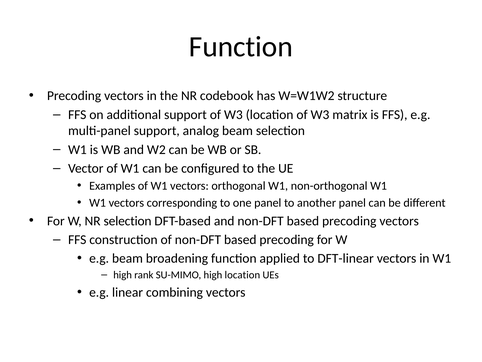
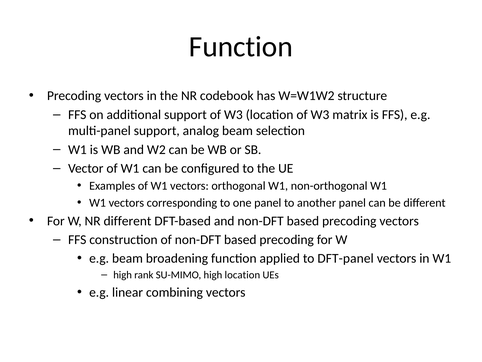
NR selection: selection -> different (127, 221)
DFT-linear: DFT-linear -> DFT-panel (346, 258)
